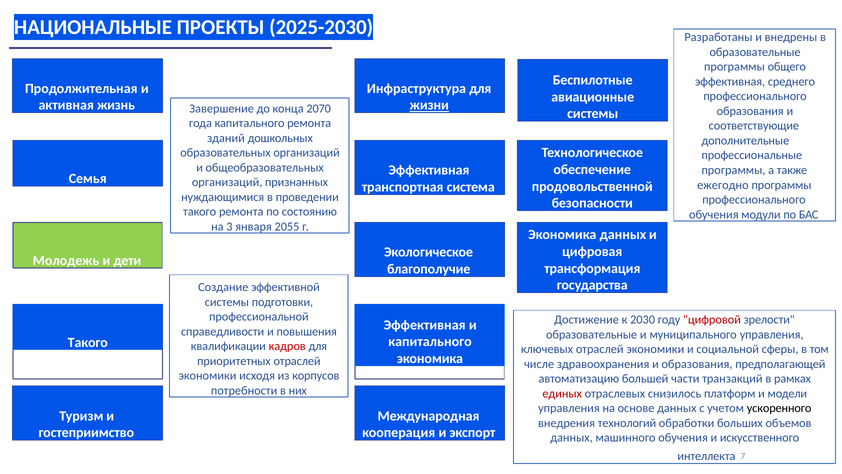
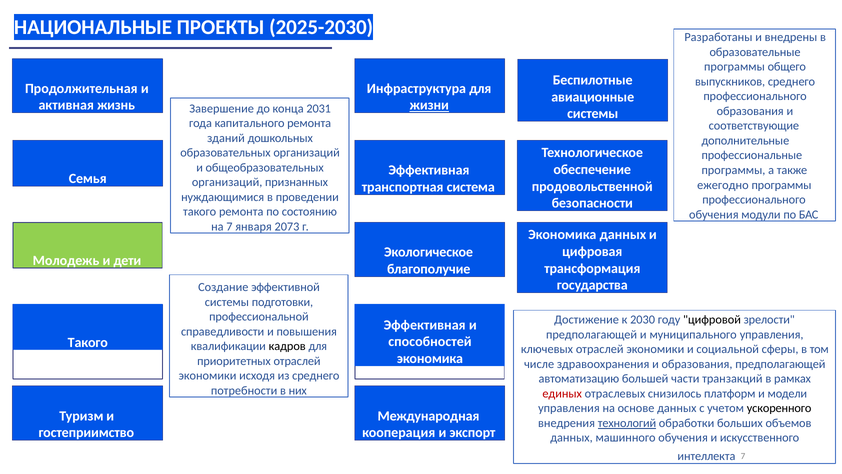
эффективная: эффективная -> выпускников (730, 82)
2070: 2070 -> 2031 (319, 108)
на 3: 3 -> 7 (229, 226)
2055: 2055 -> 2073 (287, 226)
цифровой colour: red -> black (712, 320)
образовательные: образовательные -> предполагающей (592, 334)
капитального: капитального -> способностей (430, 342)
кадров colour: red -> black (287, 346)
из корпусов: корпусов -> среднего (316, 376)
технологий underline: none -> present (627, 423)
